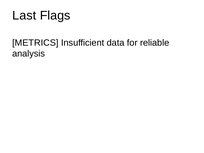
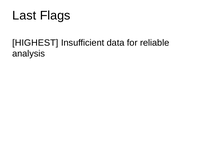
METRICS: METRICS -> HIGHEST (35, 43)
